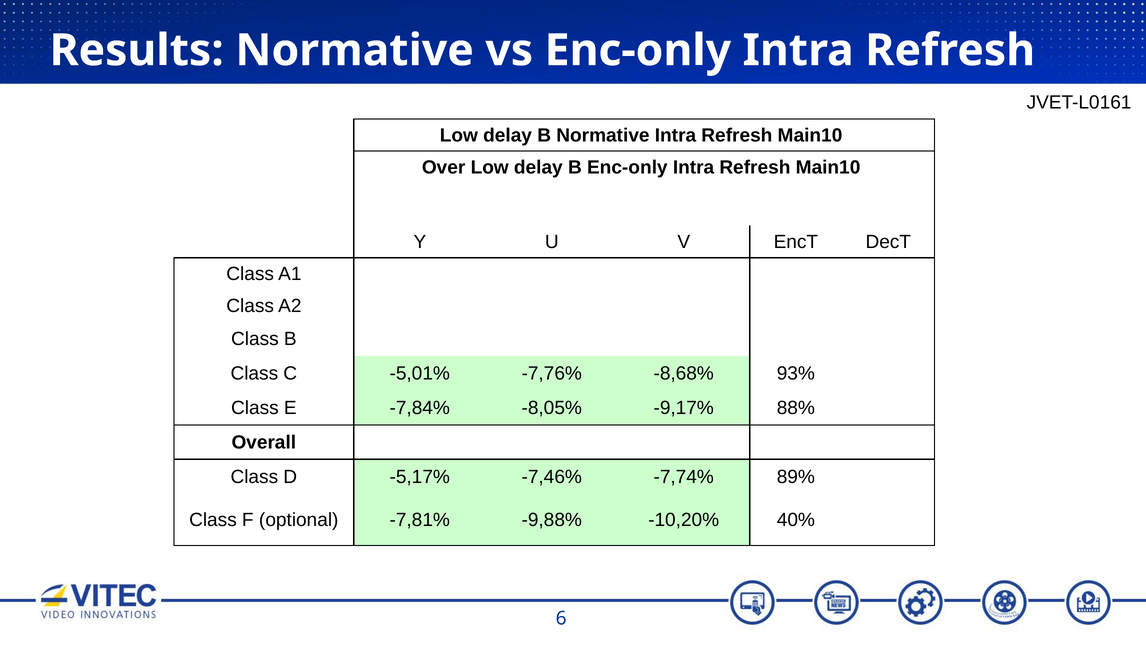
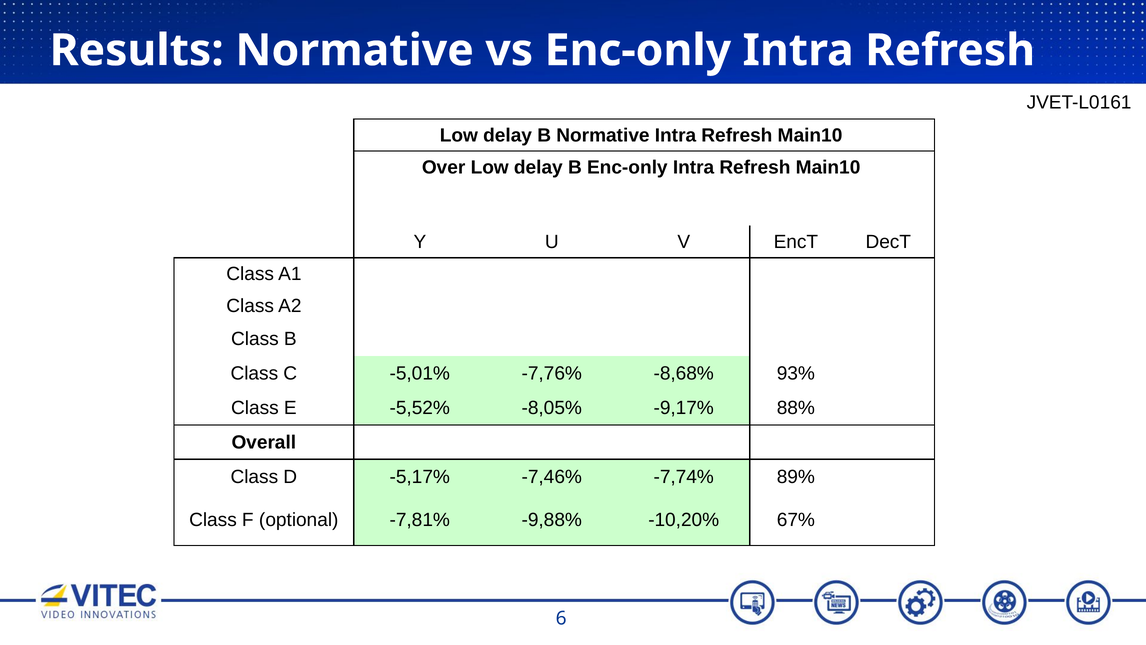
-7,84%: -7,84% -> -5,52% (420, 408)
40%: 40% -> 67% (796, 520)
